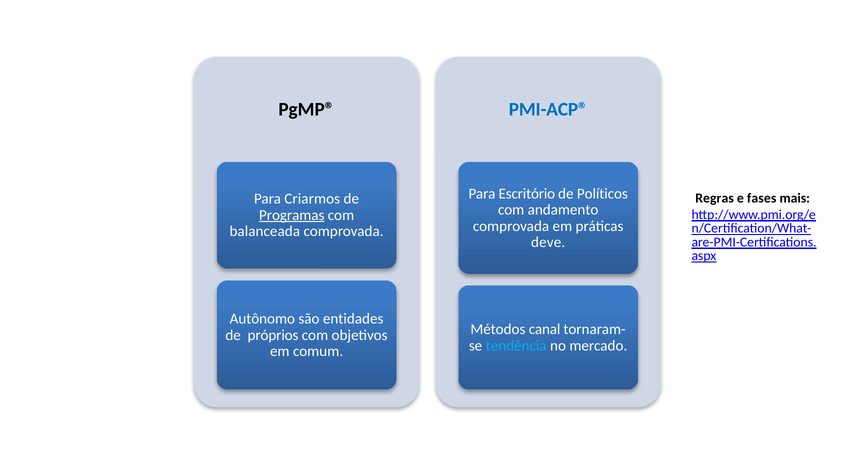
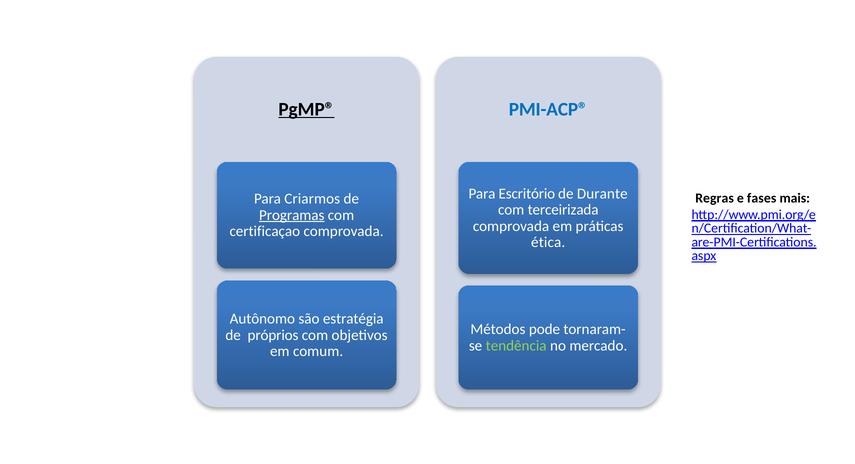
PgMP® underline: none -> present (306, 109)
Políticos: Políticos -> Durante (602, 193)
andamento: andamento -> terceirizada (563, 210)
balanceada: balanceada -> certificaçao (265, 231)
deve: deve -> ética (548, 242)
entidades: entidades -> estratégia (353, 318)
canal: canal -> pode (545, 329)
tendência colour: light blue -> light green (516, 345)
